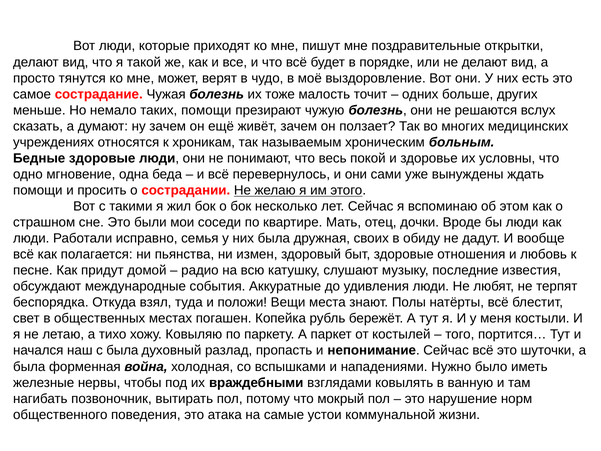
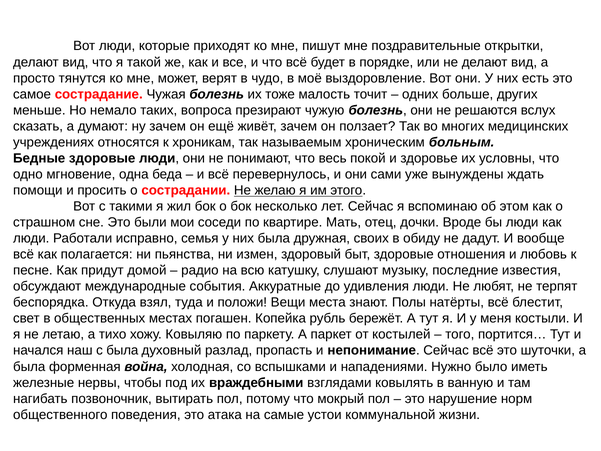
таких помощи: помощи -> вопроса (206, 110)
